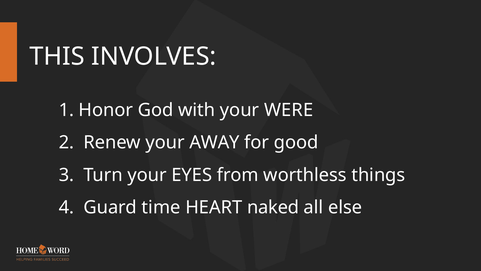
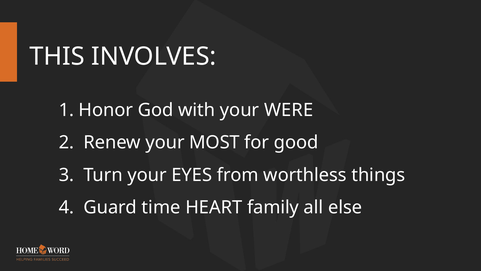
AWAY: AWAY -> MOST (215, 142)
naked: naked -> family (273, 207)
